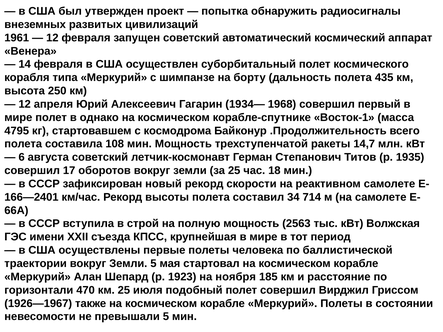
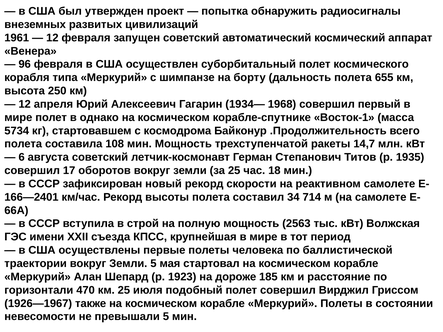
14: 14 -> 96 (25, 64)
435: 435 -> 655 (384, 78)
4795: 4795 -> 5734 (17, 131)
ноября: ноября -> дороже (236, 277)
